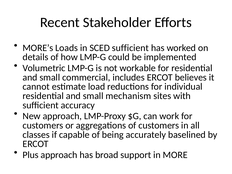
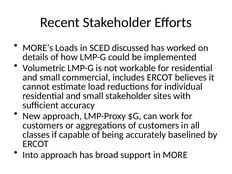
SCED sufficient: sufficient -> discussed (130, 48)
small mechanism: mechanism -> stakeholder (128, 96)
Plus: Plus -> Into (31, 155)
